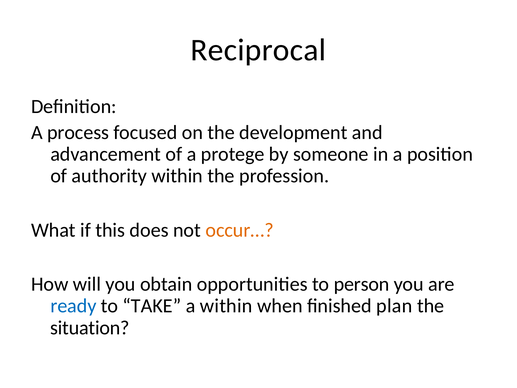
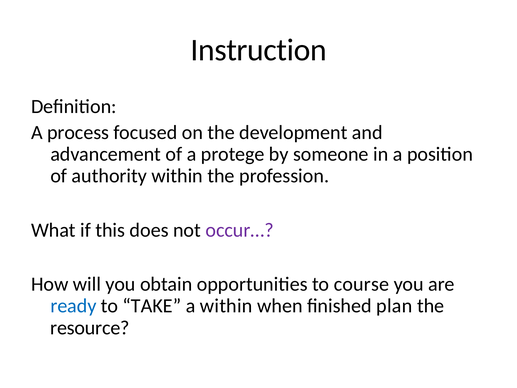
Reciprocal: Reciprocal -> Instruction (259, 50)
occur… colour: orange -> purple (240, 230)
person: person -> course (361, 284)
situation: situation -> resource (90, 328)
